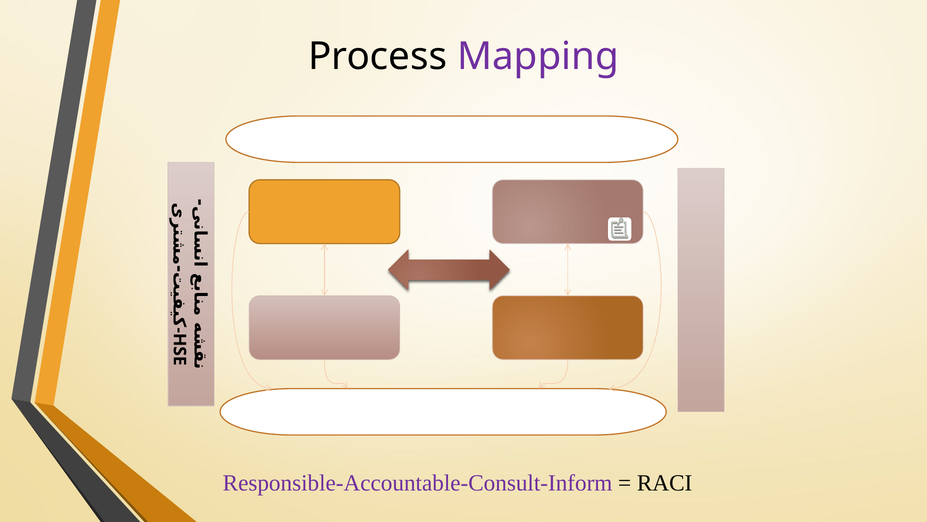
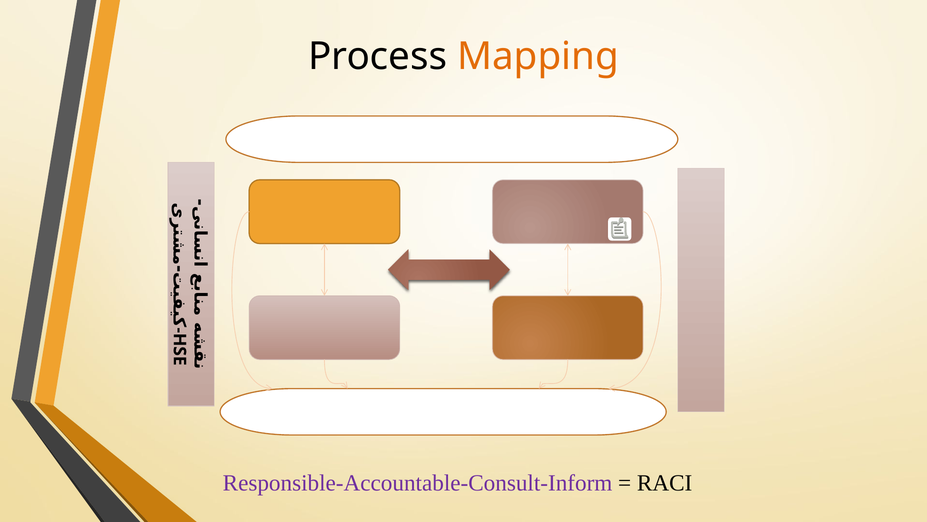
Mapping colour: purple -> orange (538, 57)
